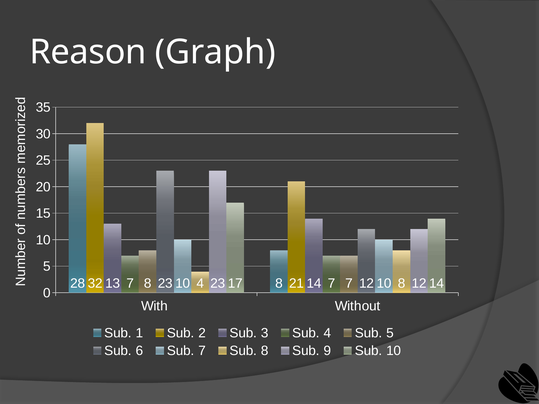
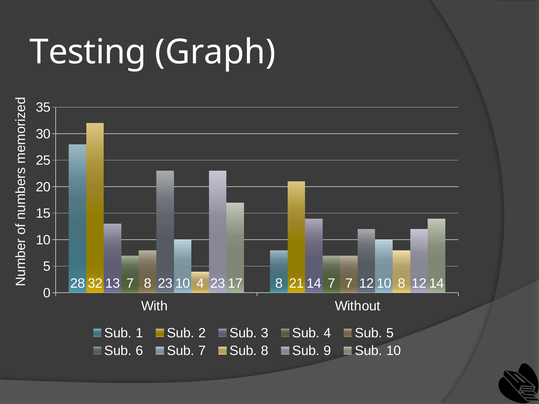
Reason: Reason -> Testing (88, 52)
